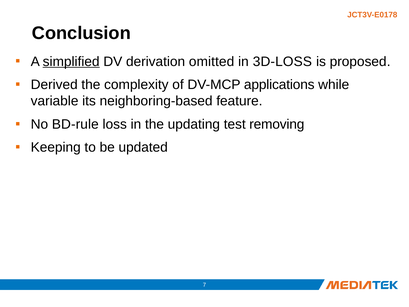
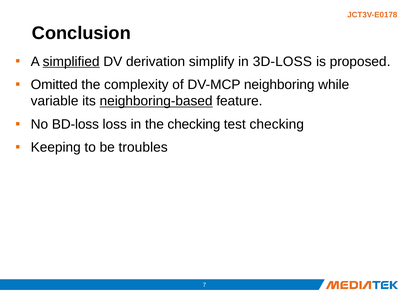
omitted: omitted -> simplify (212, 61)
Derived: Derived -> Omitted (54, 85)
applications: applications -> neighboring (279, 85)
neighboring-based underline: none -> present (156, 101)
BD-rule: BD-rule -> BD-loss (75, 124)
the updating: updating -> checking (194, 124)
test removing: removing -> checking (277, 124)
updated: updated -> troubles (143, 147)
